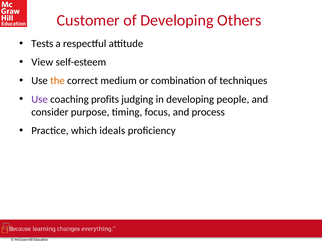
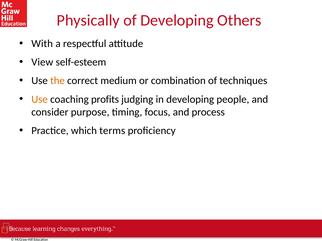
Customer: Customer -> Physically (88, 20)
Tests: Tests -> With (42, 44)
Use colour: purple -> orange (40, 99)
ideals: ideals -> terms (112, 131)
